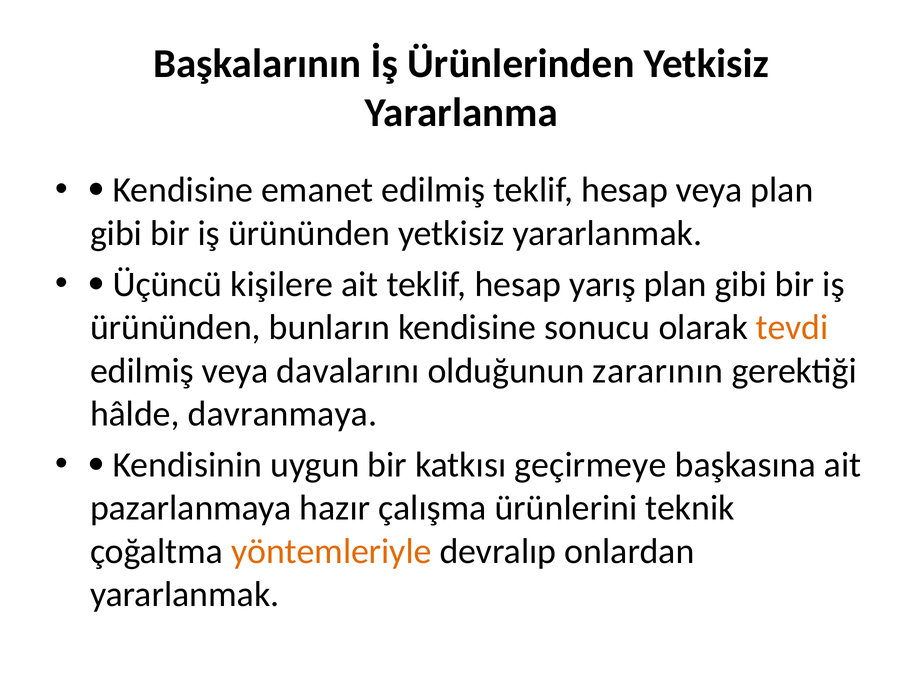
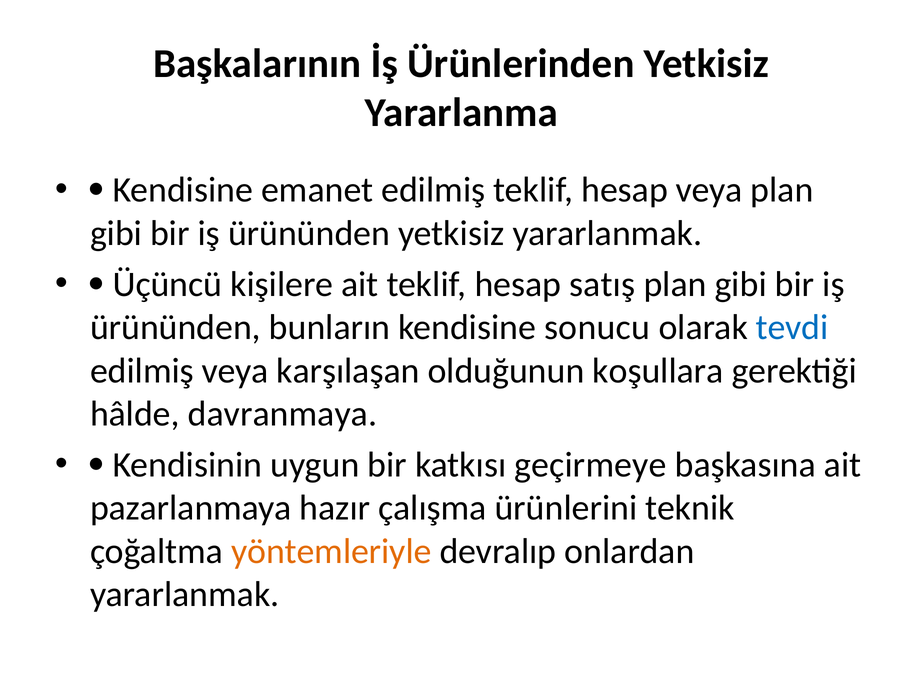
yarış: yarış -> satış (602, 285)
tevdi colour: orange -> blue (792, 328)
davalarını: davalarını -> karşılaşan (348, 371)
zararının: zararının -> koşullara (658, 371)
